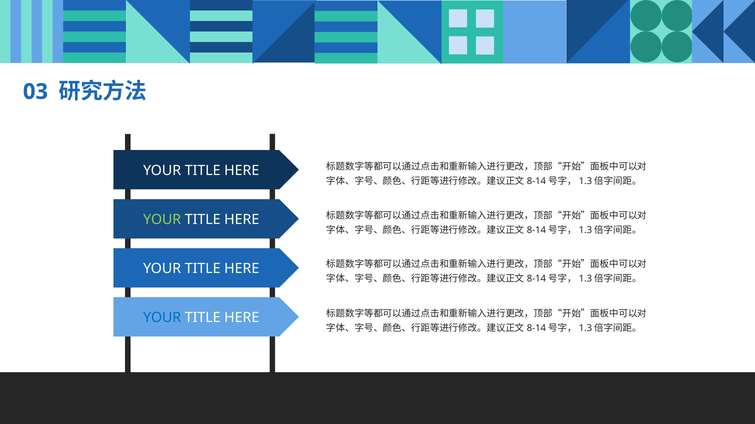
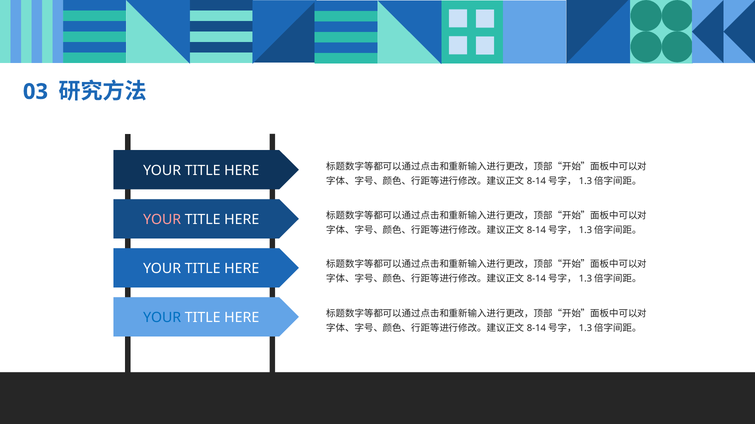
YOUR colour: light green -> pink (162, 220)
